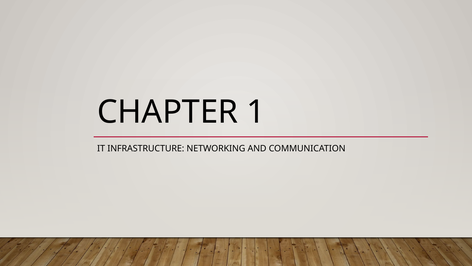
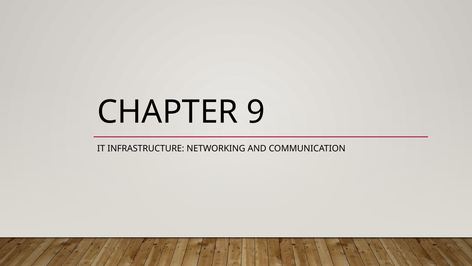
1: 1 -> 9 (256, 112)
